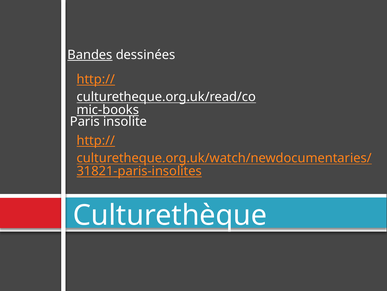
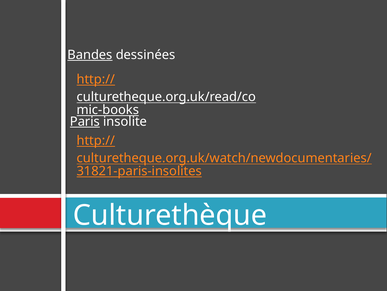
Paris underline: none -> present (85, 121)
